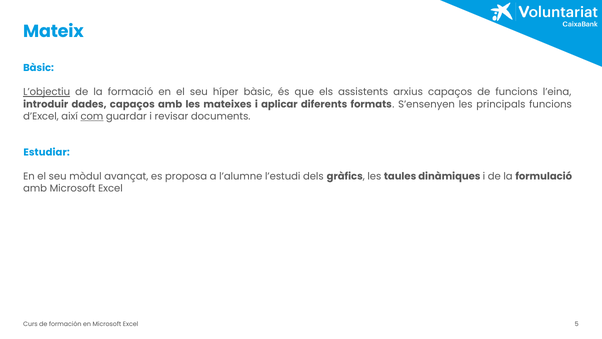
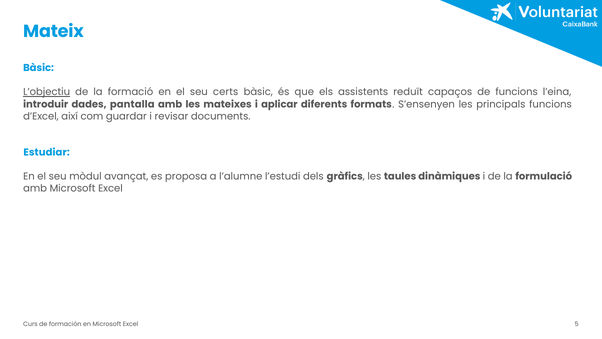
híper: híper -> certs (226, 92)
arxius: arxius -> reduït (408, 92)
dades capaços: capaços -> pantalla (132, 104)
com underline: present -> none (92, 116)
